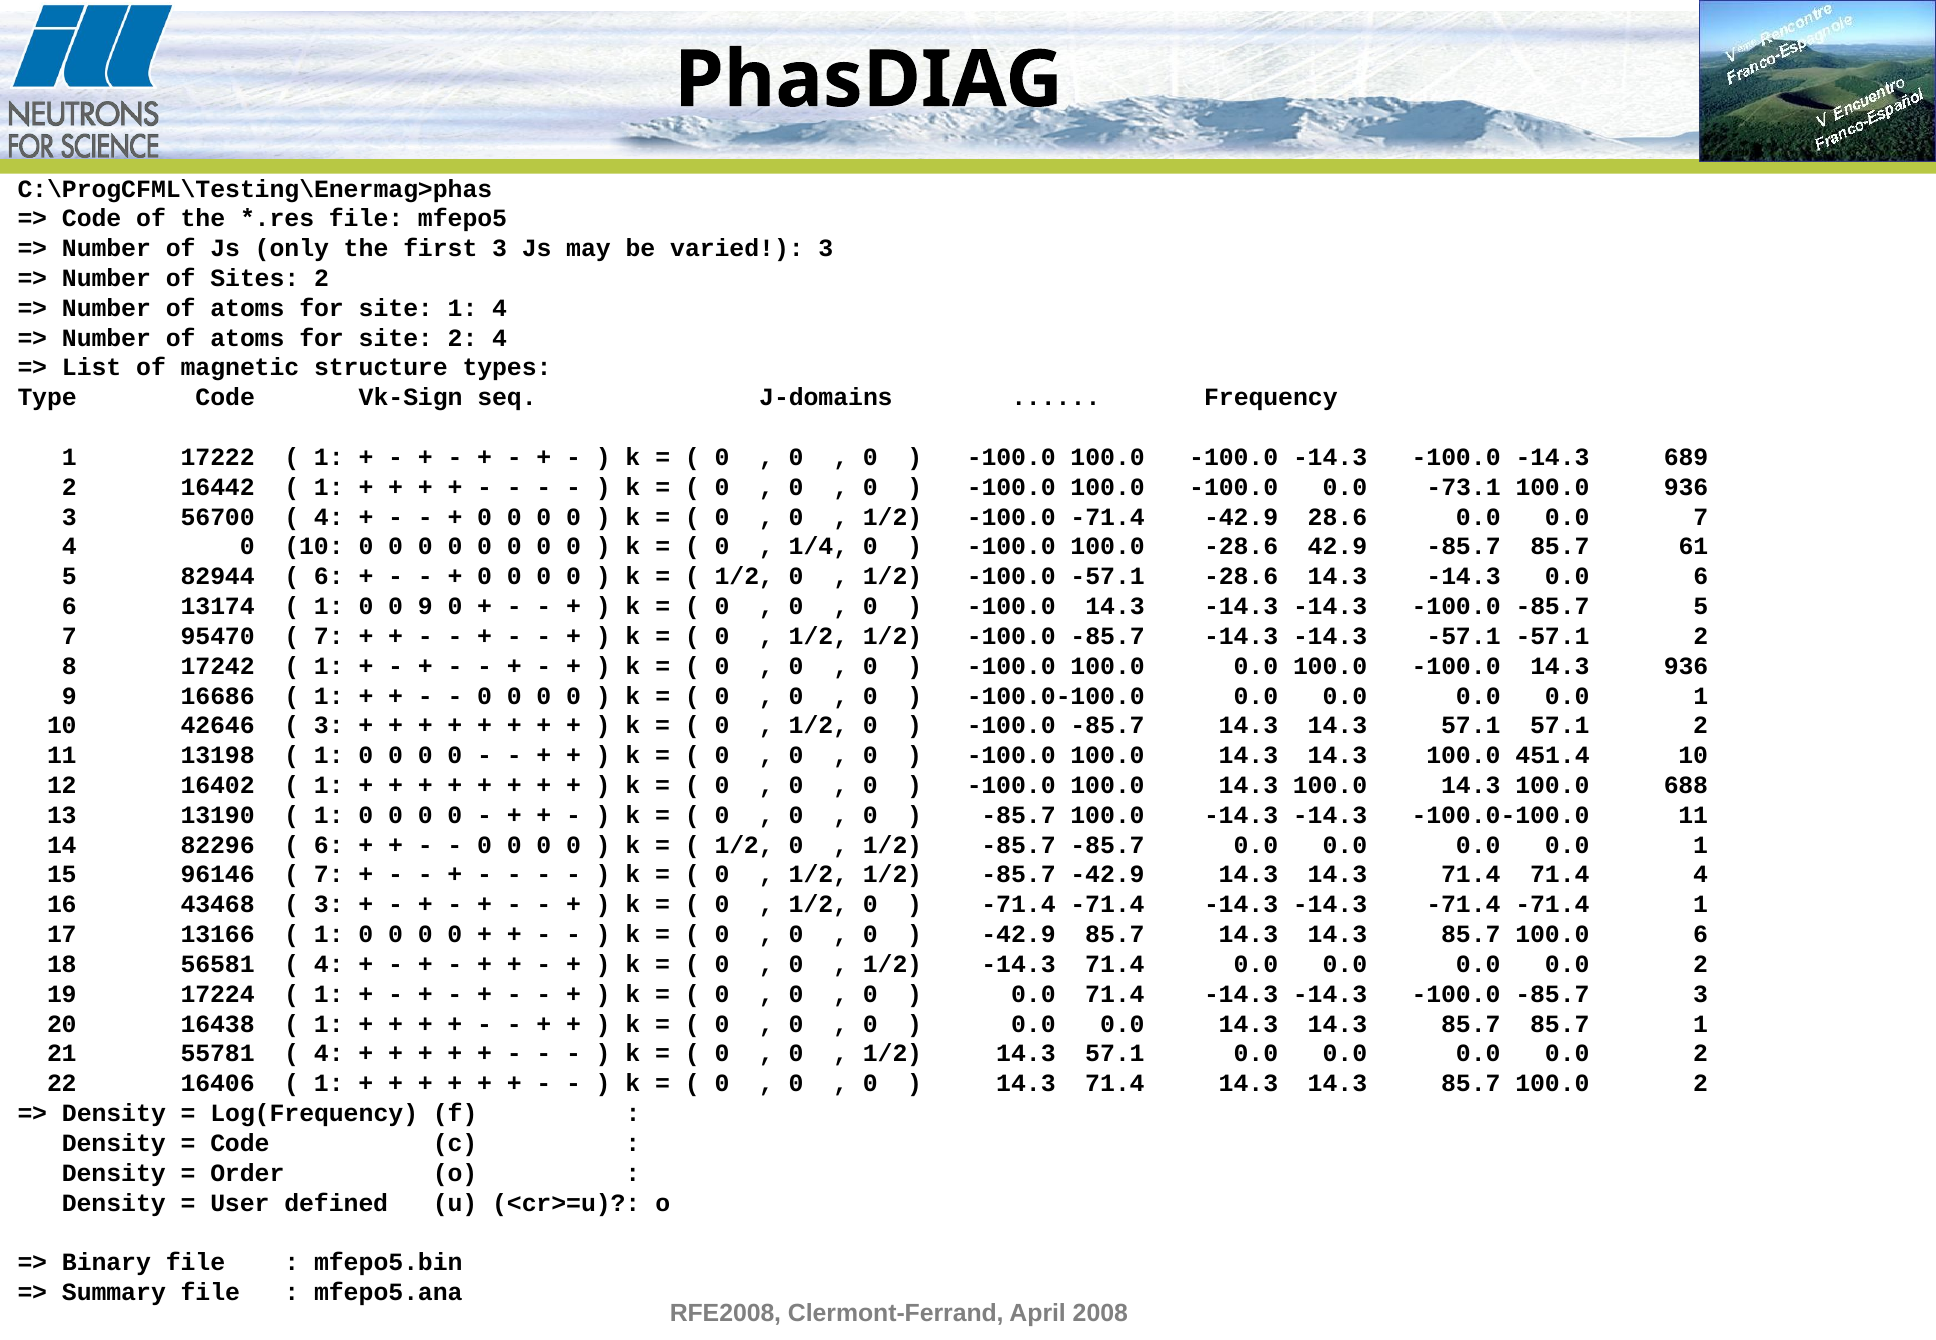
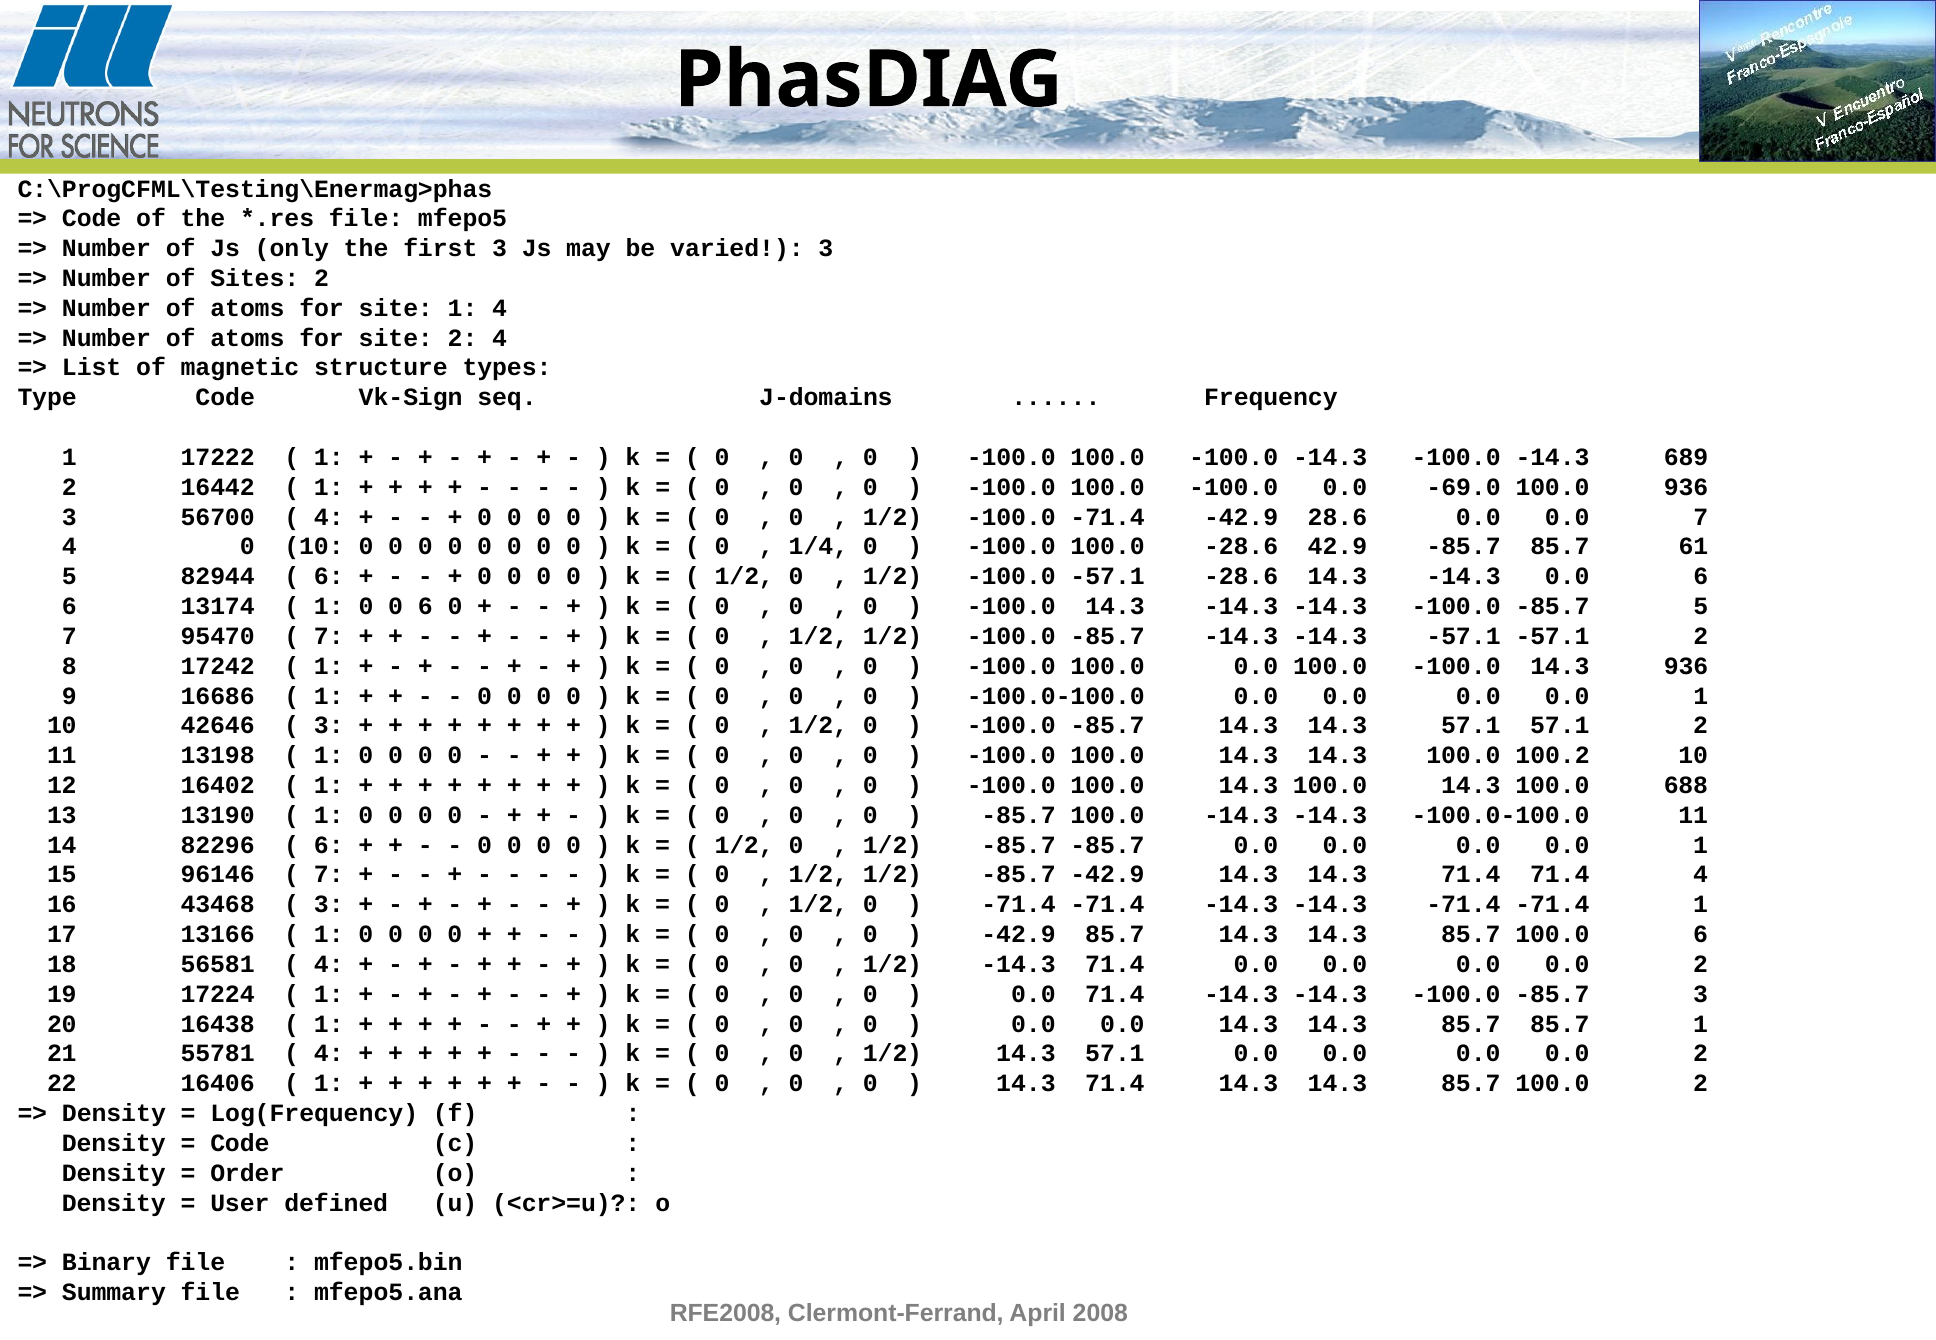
-73.1: -73.1 -> -69.0 (1464, 487)
0 9: 9 -> 6 (425, 607)
451.4: 451.4 -> 100.2 (1553, 756)
